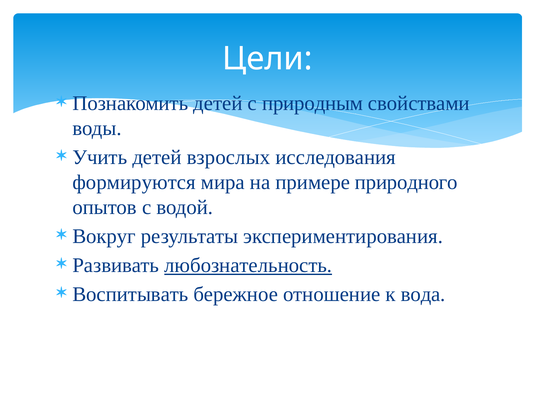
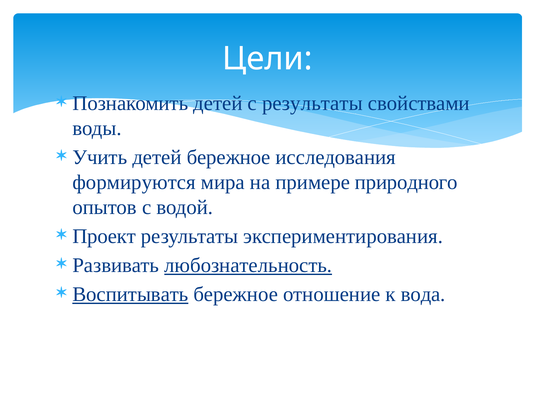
с природным: природным -> результаты (312, 103)
детей взрослых: взрослых -> бережное (229, 157)
Вокруг: Вокруг -> Проект (104, 236)
Воспитывать underline: none -> present (130, 295)
